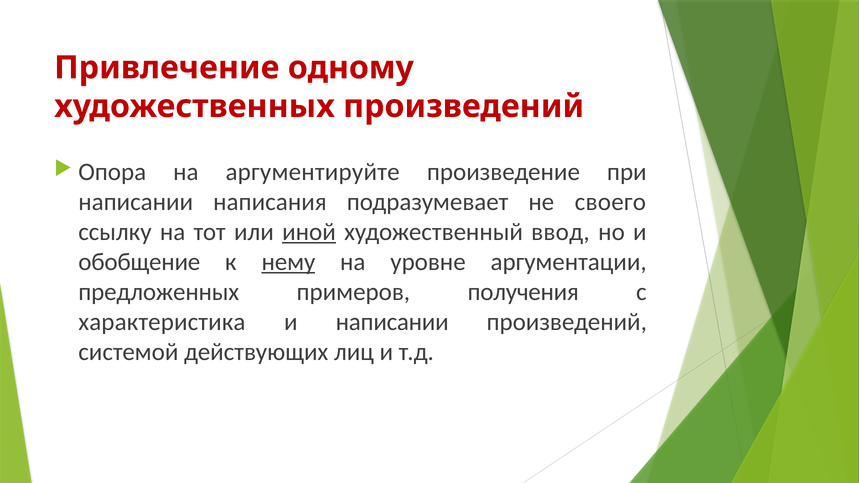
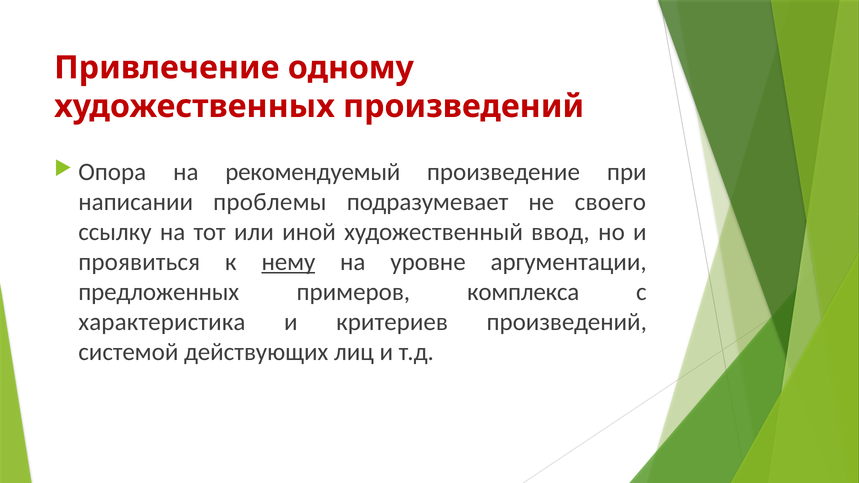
аргументируйте: аргументируйте -> рекомендуемый (313, 172)
написания: написания -> проблемы (270, 202)
иной underline: present -> none (309, 232)
обобщение: обобщение -> проявиться (139, 262)
получения: получения -> комплекса (523, 292)
и написании: написании -> критериев (392, 322)
